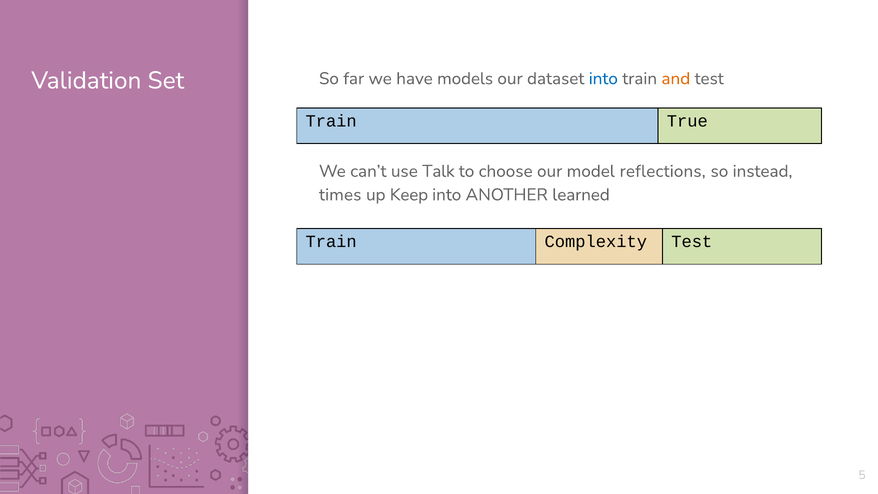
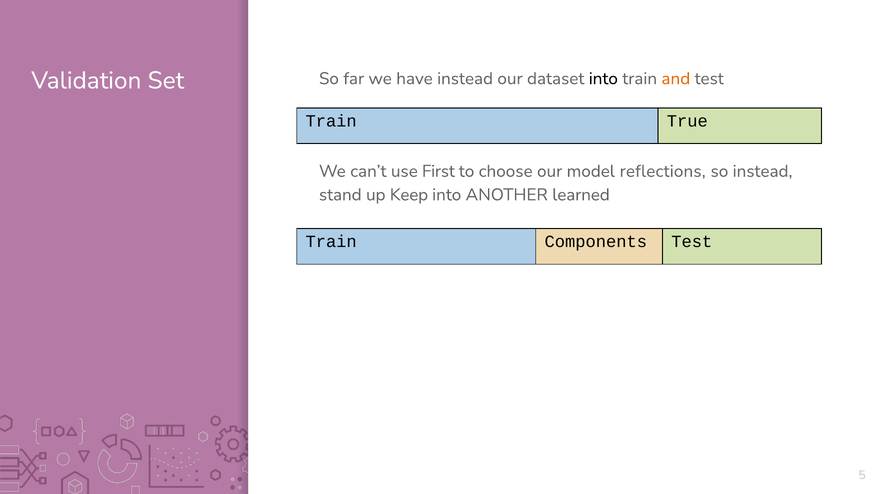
have models: models -> instead (465, 79)
into colour: blue -> black (603, 79)
Talk: Talk -> First (438, 171)
times: times -> stand (340, 195)
Complexity: Complexity -> Components (596, 242)
